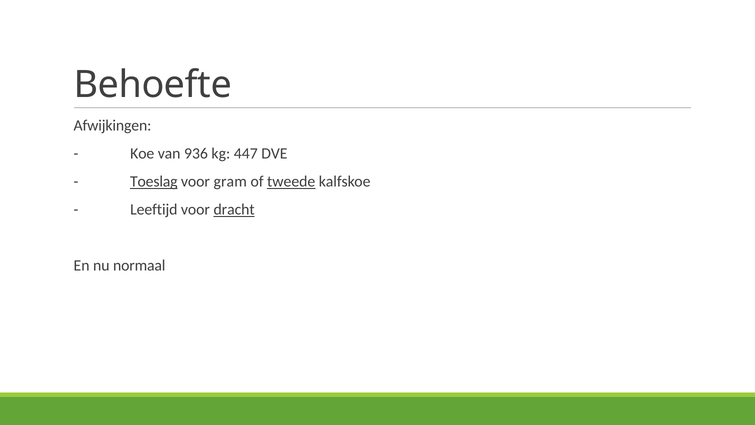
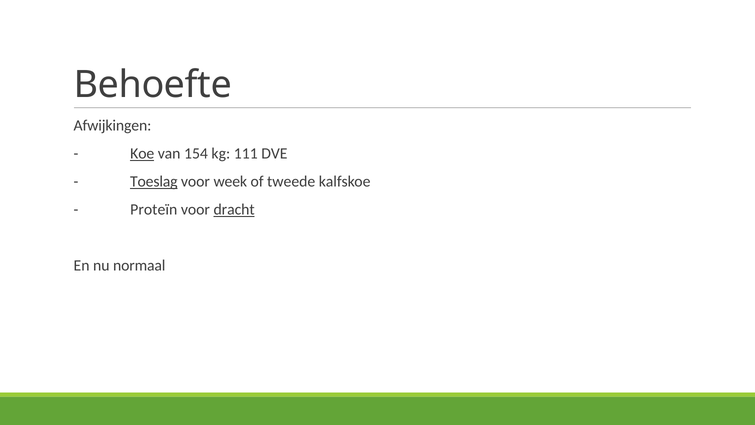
Koe underline: none -> present (142, 154)
936: 936 -> 154 (196, 154)
447: 447 -> 111 (246, 154)
gram: gram -> week (230, 182)
tweede underline: present -> none (291, 182)
Leeftijd: Leeftijd -> Proteïn (154, 210)
